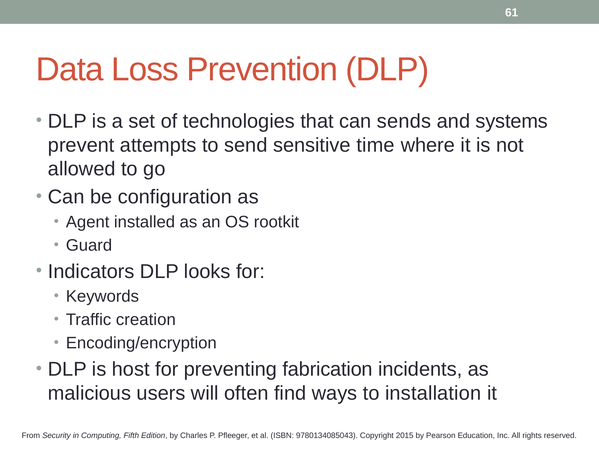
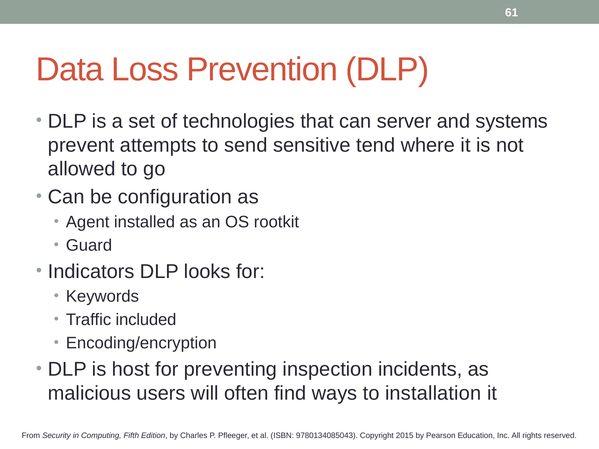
sends: sends -> server (404, 121)
time: time -> tend (376, 145)
creation: creation -> included (146, 320)
fabrication: fabrication -> inspection (328, 369)
